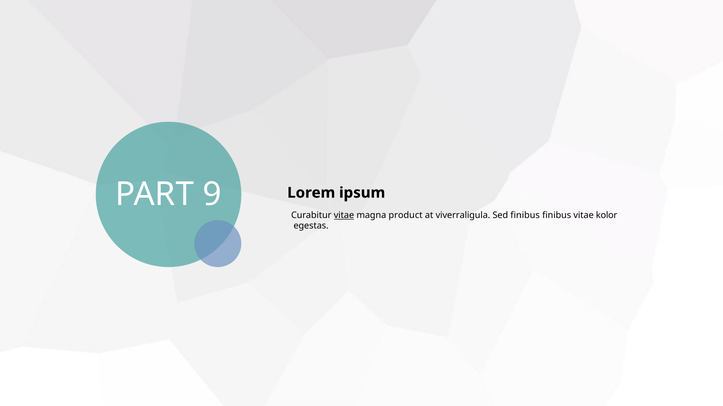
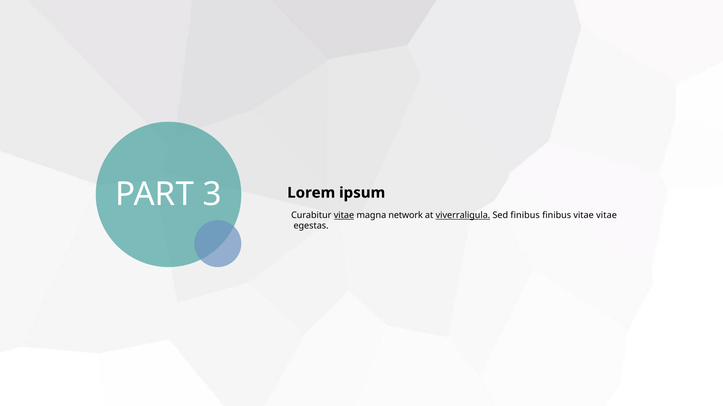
9: 9 -> 3 (212, 194)
product: product -> network (406, 216)
viverraligula underline: none -> present (463, 216)
vitae kolor: kolor -> vitae (607, 216)
